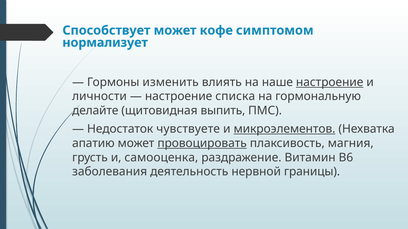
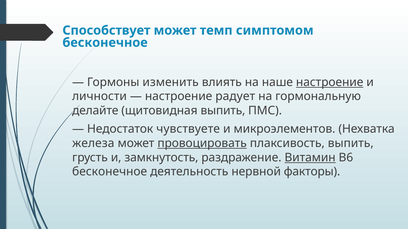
кофе: кофе -> темп (216, 30)
нормализует: нормализует -> бесконечное (105, 43)
списка: списка -> радует (235, 97)
микроэлементов underline: present -> none (284, 129)
апатию: апатию -> железа (93, 144)
плаксивость магния: магния -> выпить (351, 144)
самооценка: самооценка -> замкнутость (161, 158)
Витамин underline: none -> present (310, 158)
заболевания: заболевания -> бесконечное (110, 172)
границы: границы -> факторы (312, 172)
